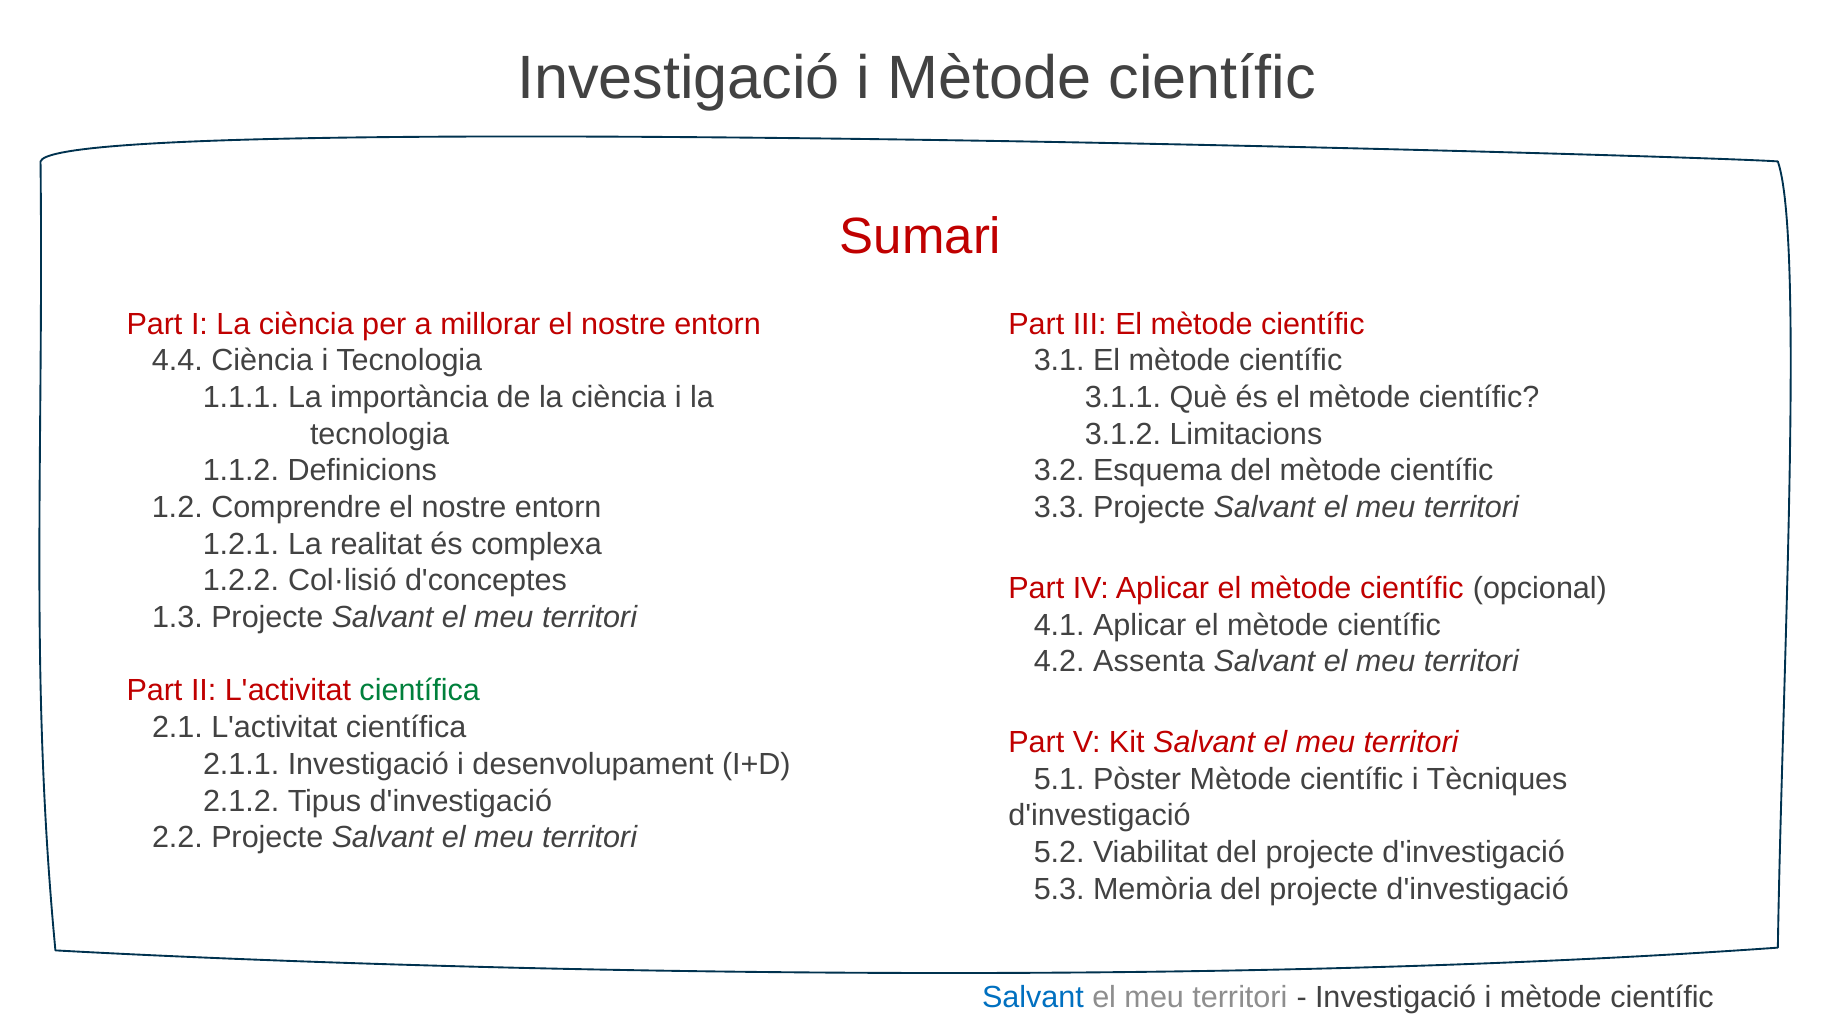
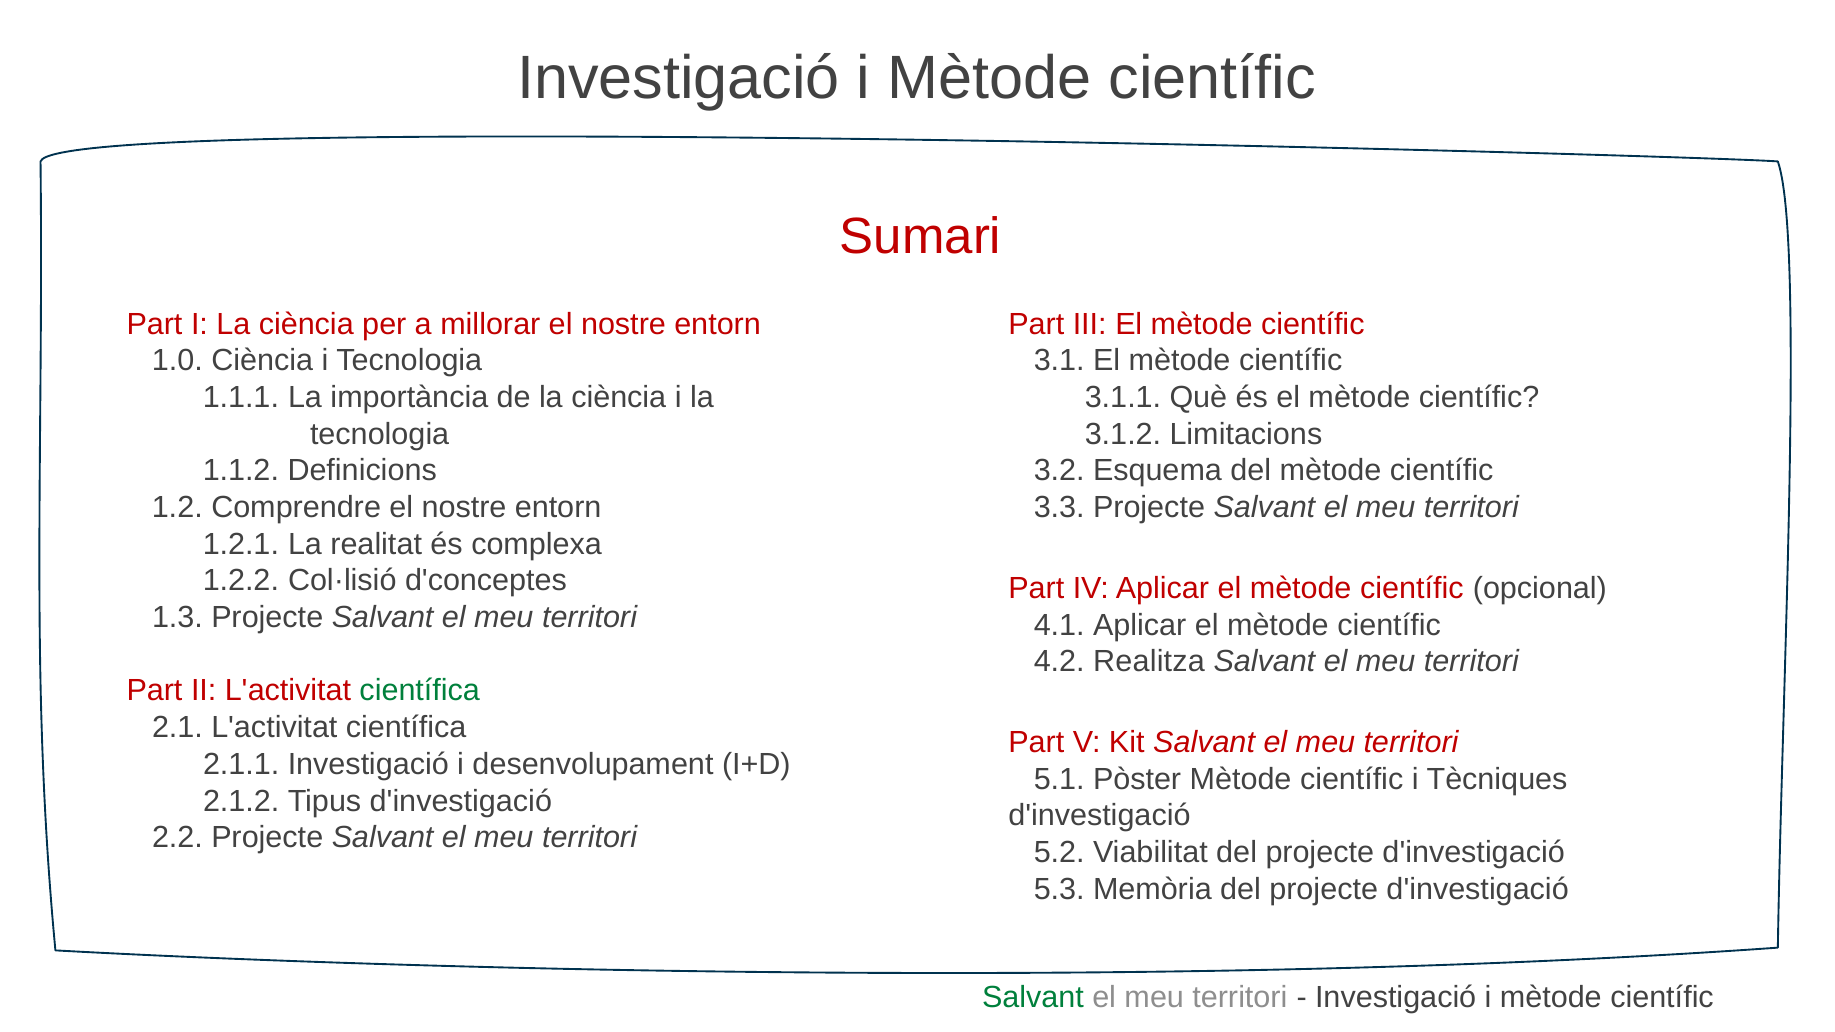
4.4: 4.4 -> 1.0 (177, 361)
Assenta: Assenta -> Realitza (1149, 662)
Salvant colour: blue -> green (1033, 998)
